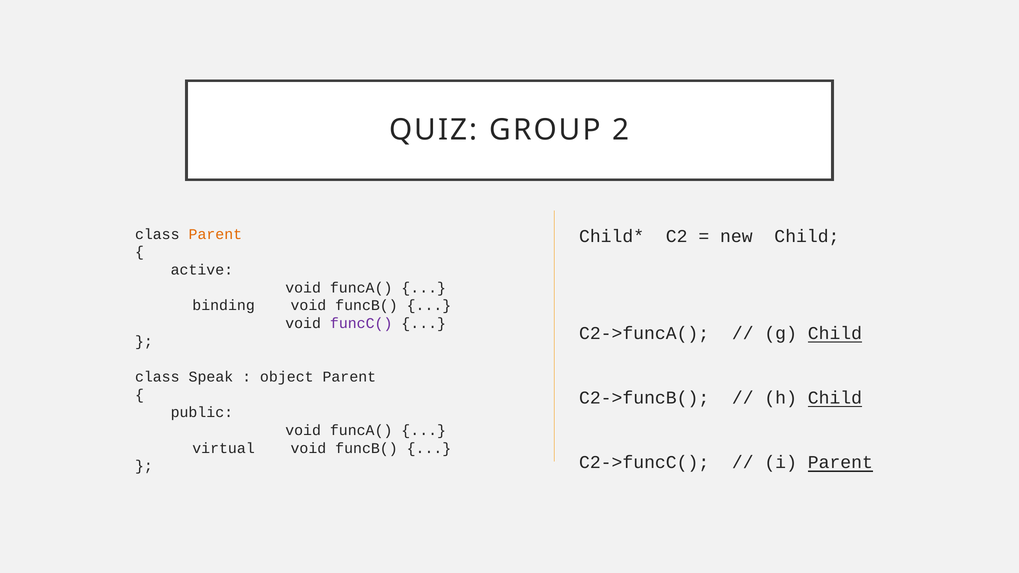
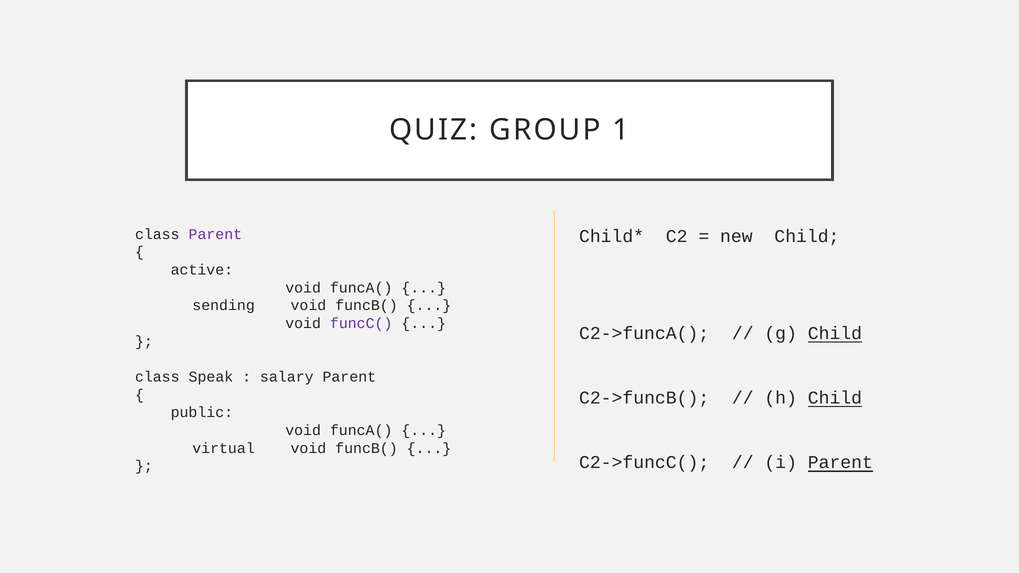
2: 2 -> 1 (621, 130)
Parent colour: orange -> purple (215, 234)
binding: binding -> sending (224, 306)
object: object -> salary (287, 377)
